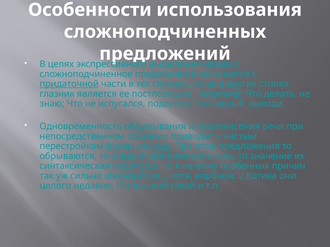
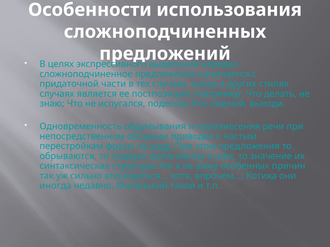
придаточной underline: present -> none (69, 84)
глазник: глазник -> случаях (57, 94)
целого: целого -> иногда (55, 186)
